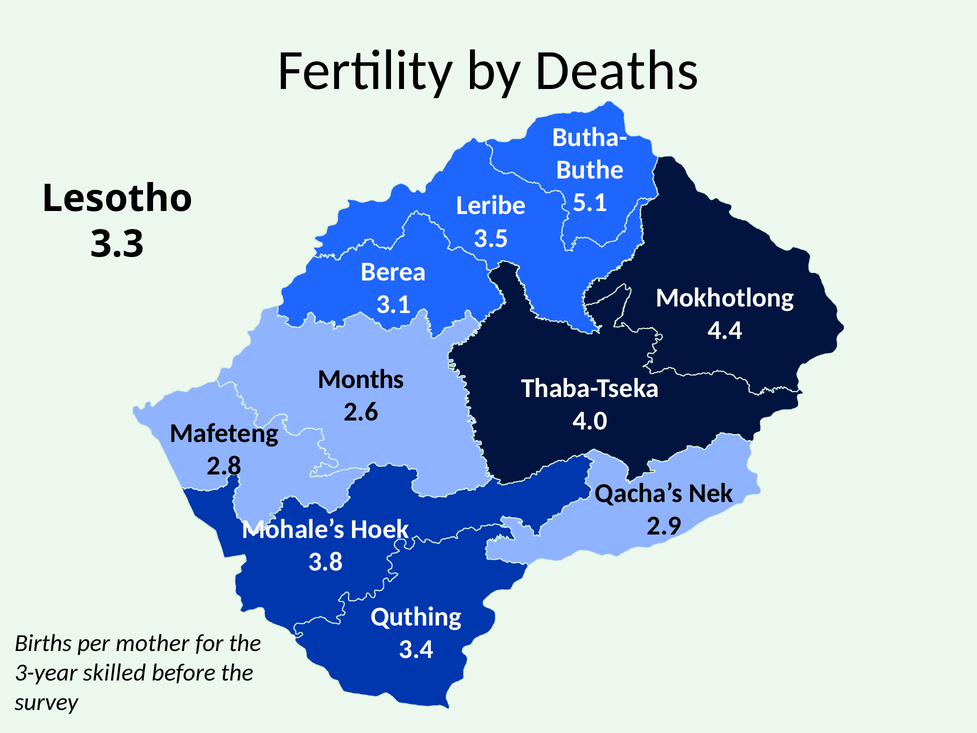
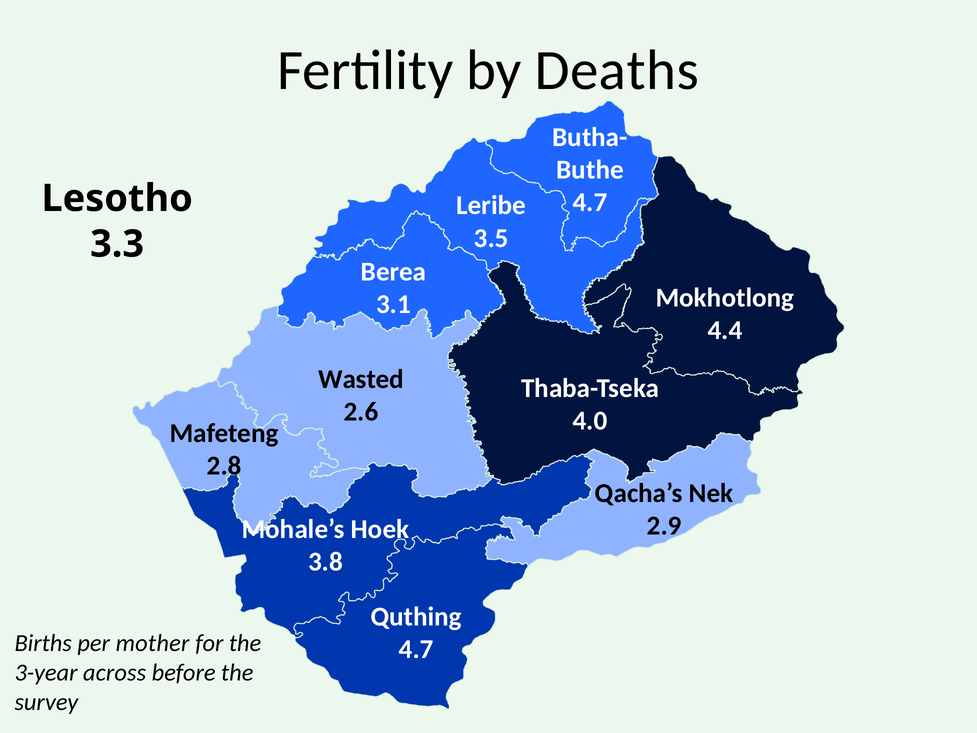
5.1: 5.1 -> 4.7 (590, 202)
Months: Months -> Wasted (361, 379)
3.4: 3.4 -> 4.7 (416, 649)
skilled: skilled -> across (115, 672)
